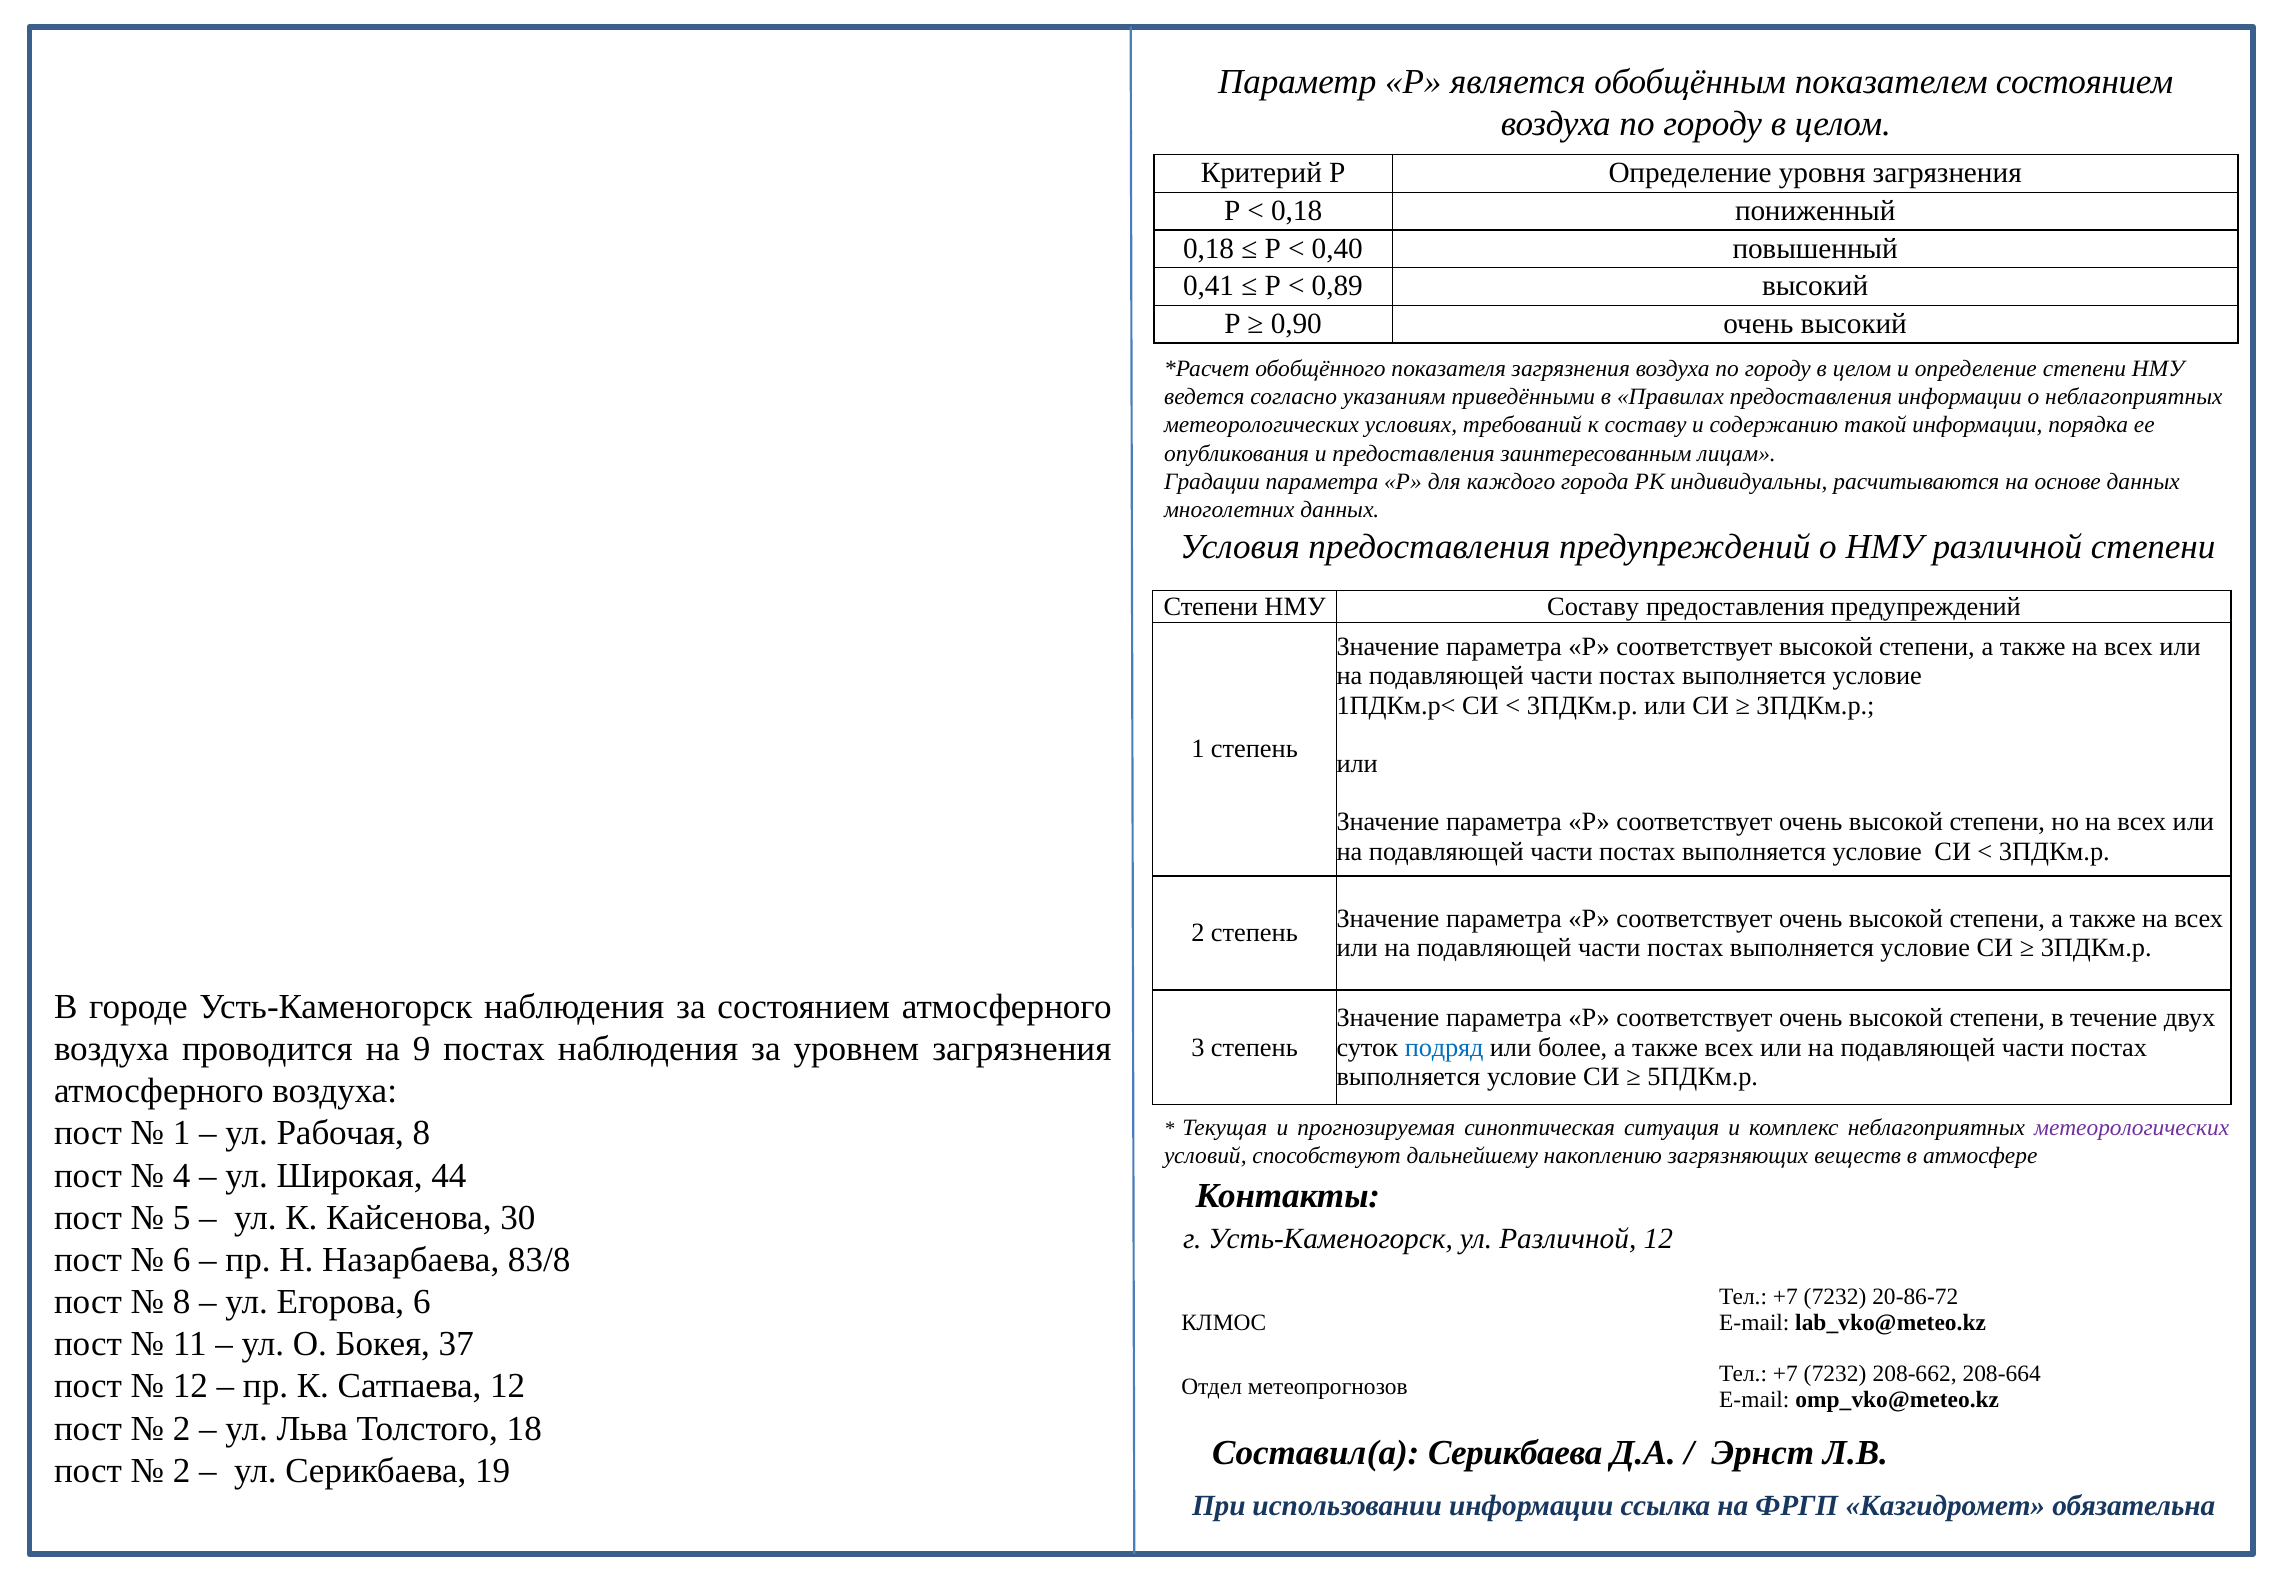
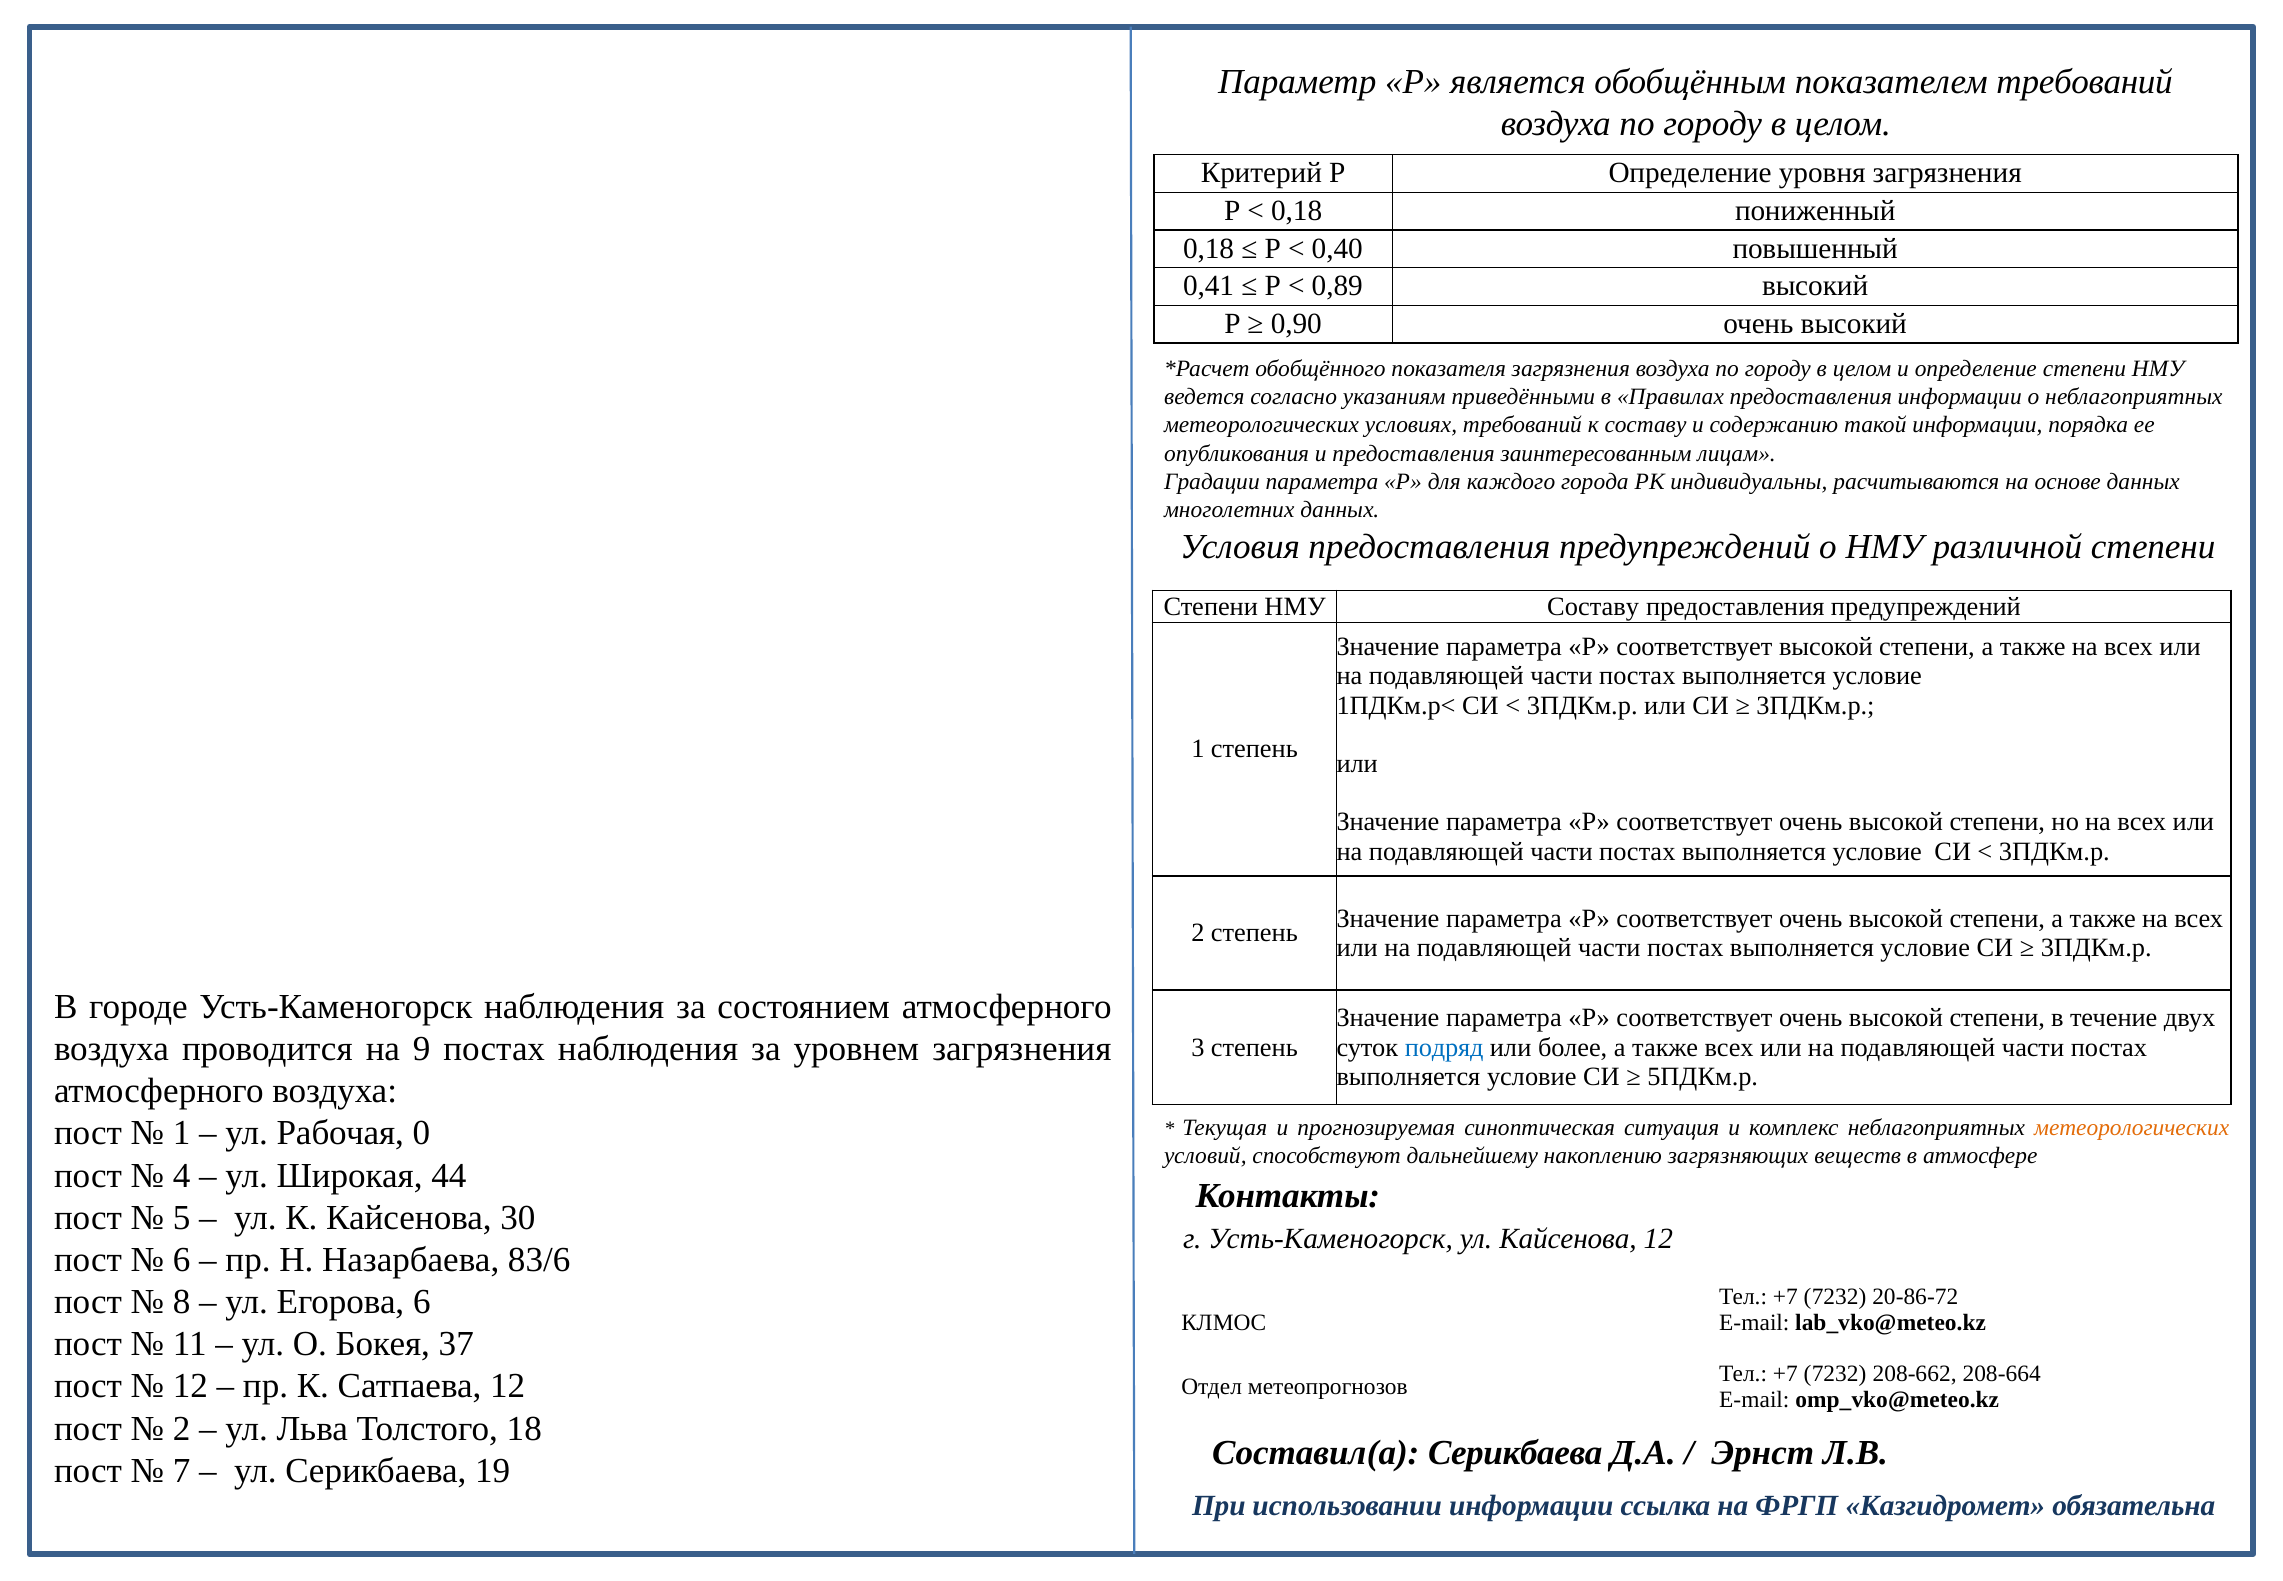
показателем состоянием: состоянием -> требований (2085, 82)
Рабочая 8: 8 -> 0 (422, 1133)
метеорологических colour: purple -> orange (2132, 1128)
ул Различной: Различной -> Кайсенова (1568, 1238)
83/8: 83/8 -> 83/6 (539, 1259)
2: 2 -> 7 (182, 1470)
